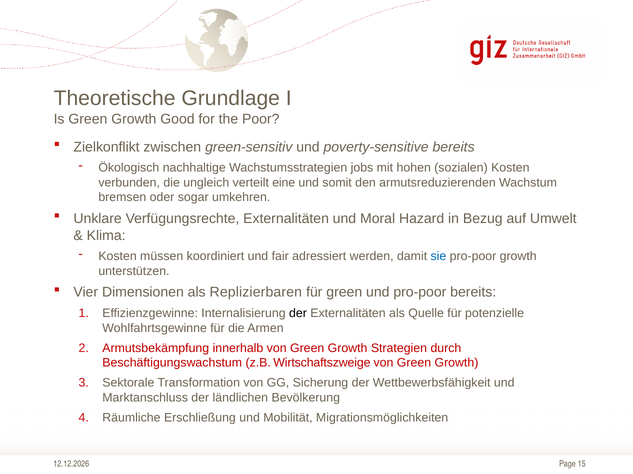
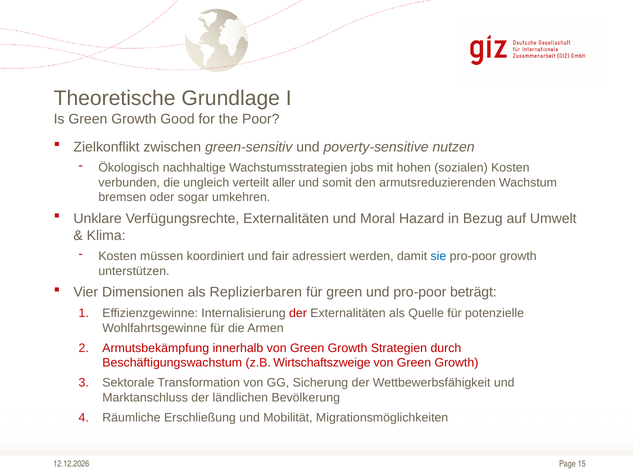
poverty-sensitive bereits: bereits -> nutzen (454, 147)
eine: eine -> aller (284, 183)
pro-poor bereits: bereits -> beträgt (473, 293)
der colour: black -> red (298, 314)
